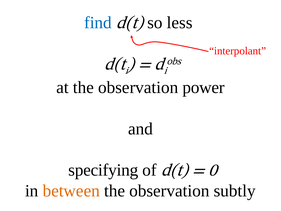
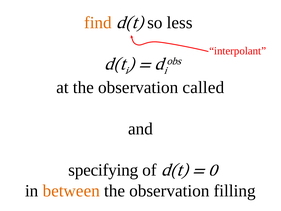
find colour: blue -> orange (98, 23)
power: power -> called (203, 87)
subtly: subtly -> filling (235, 191)
